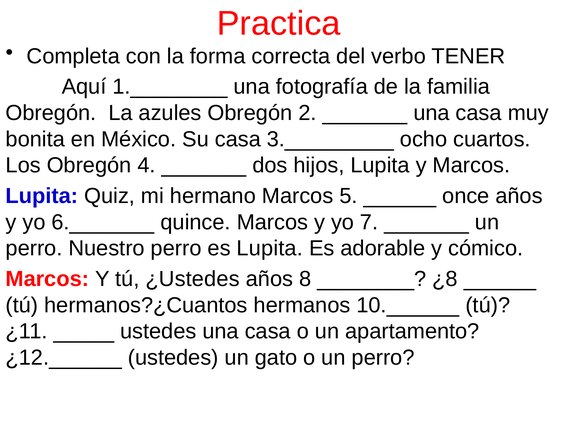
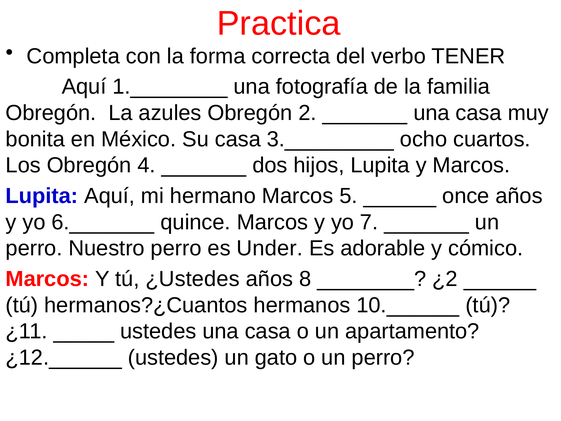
Lupita Quiz: Quiz -> Aquí (110, 196)
es Lupita: Lupita -> Under (270, 248)
¿8: ¿8 -> ¿2 (445, 279)
